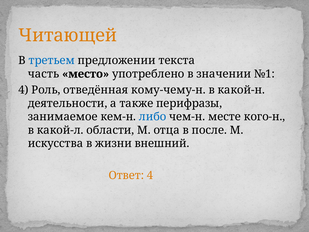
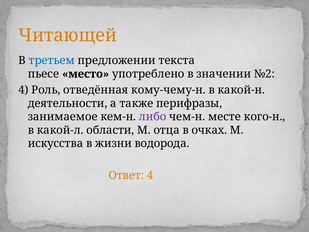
часть: часть -> пьесе (43, 74)
№1: №1 -> №2 (264, 74)
либо colour: blue -> purple (153, 117)
после: после -> очках (209, 130)
внешний: внешний -> водорода (162, 143)
